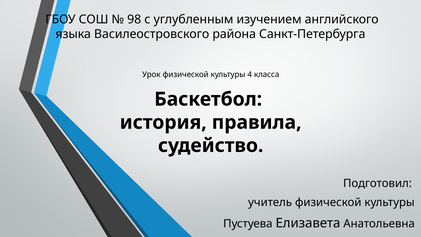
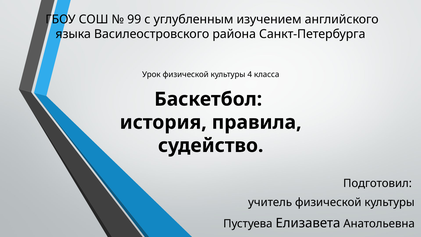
98: 98 -> 99 (134, 19)
